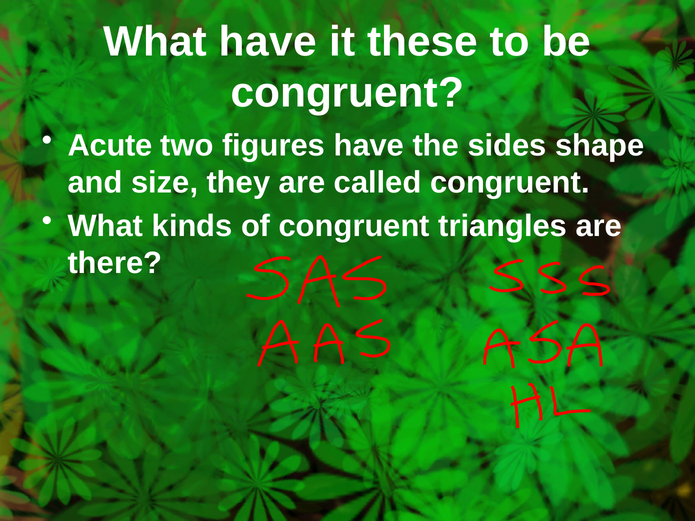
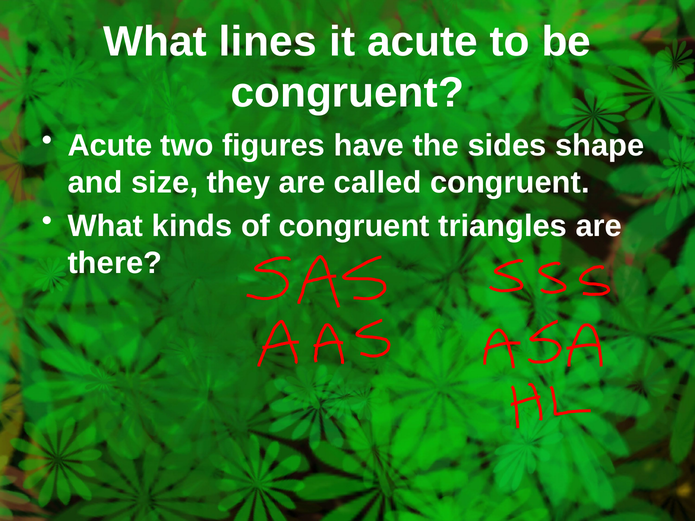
What have: have -> lines (268, 42)
it these: these -> acute (423, 42)
